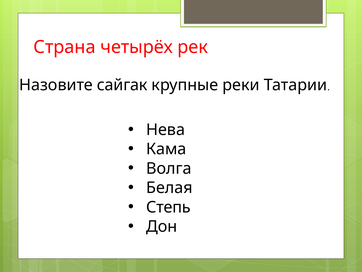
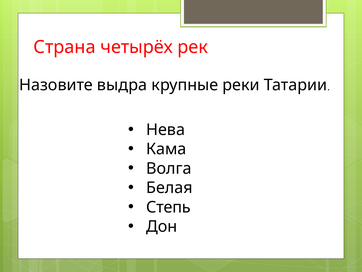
сайгак: сайгак -> выдра (122, 85)
